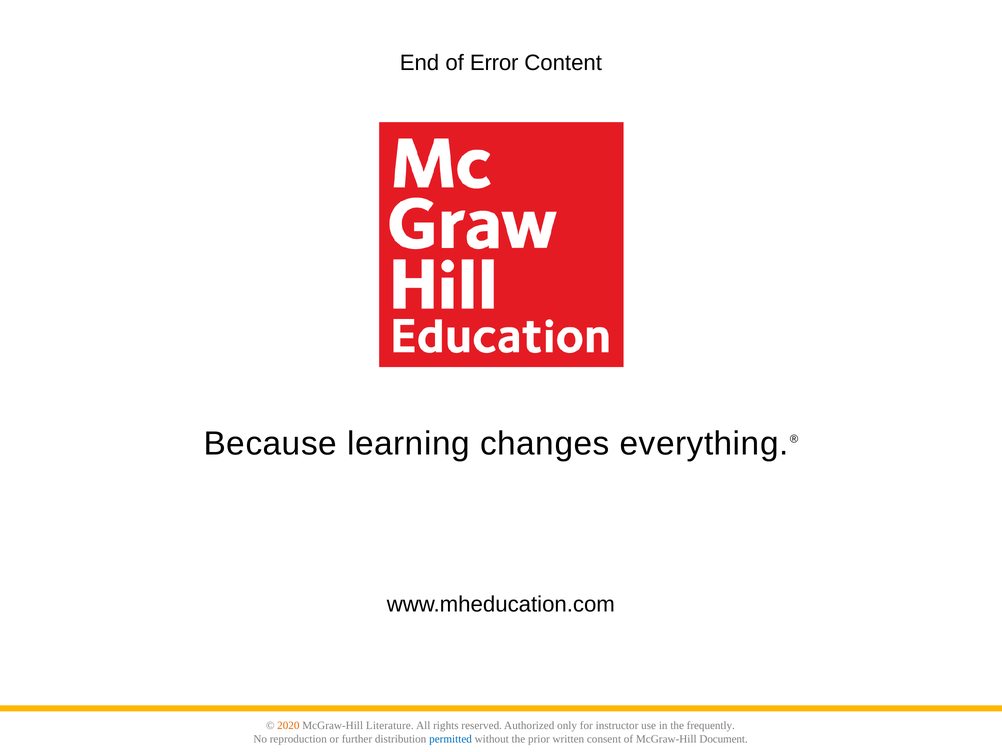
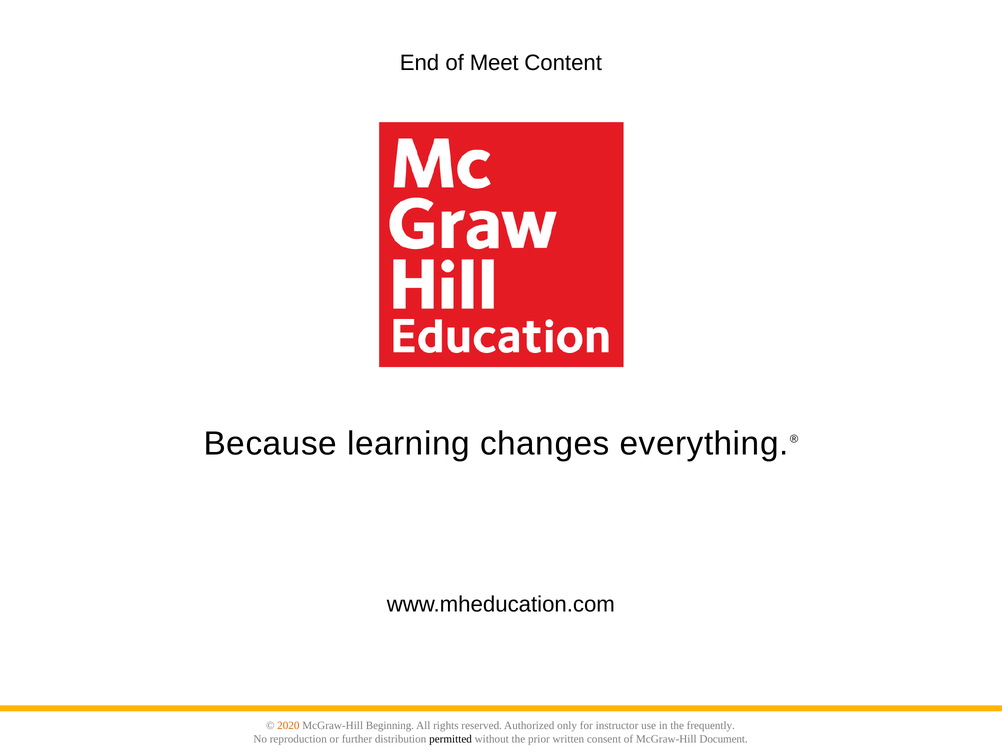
Error: Error -> Meet (494, 63)
Literature: Literature -> Beginning (390, 725)
permitted colour: blue -> black (451, 739)
